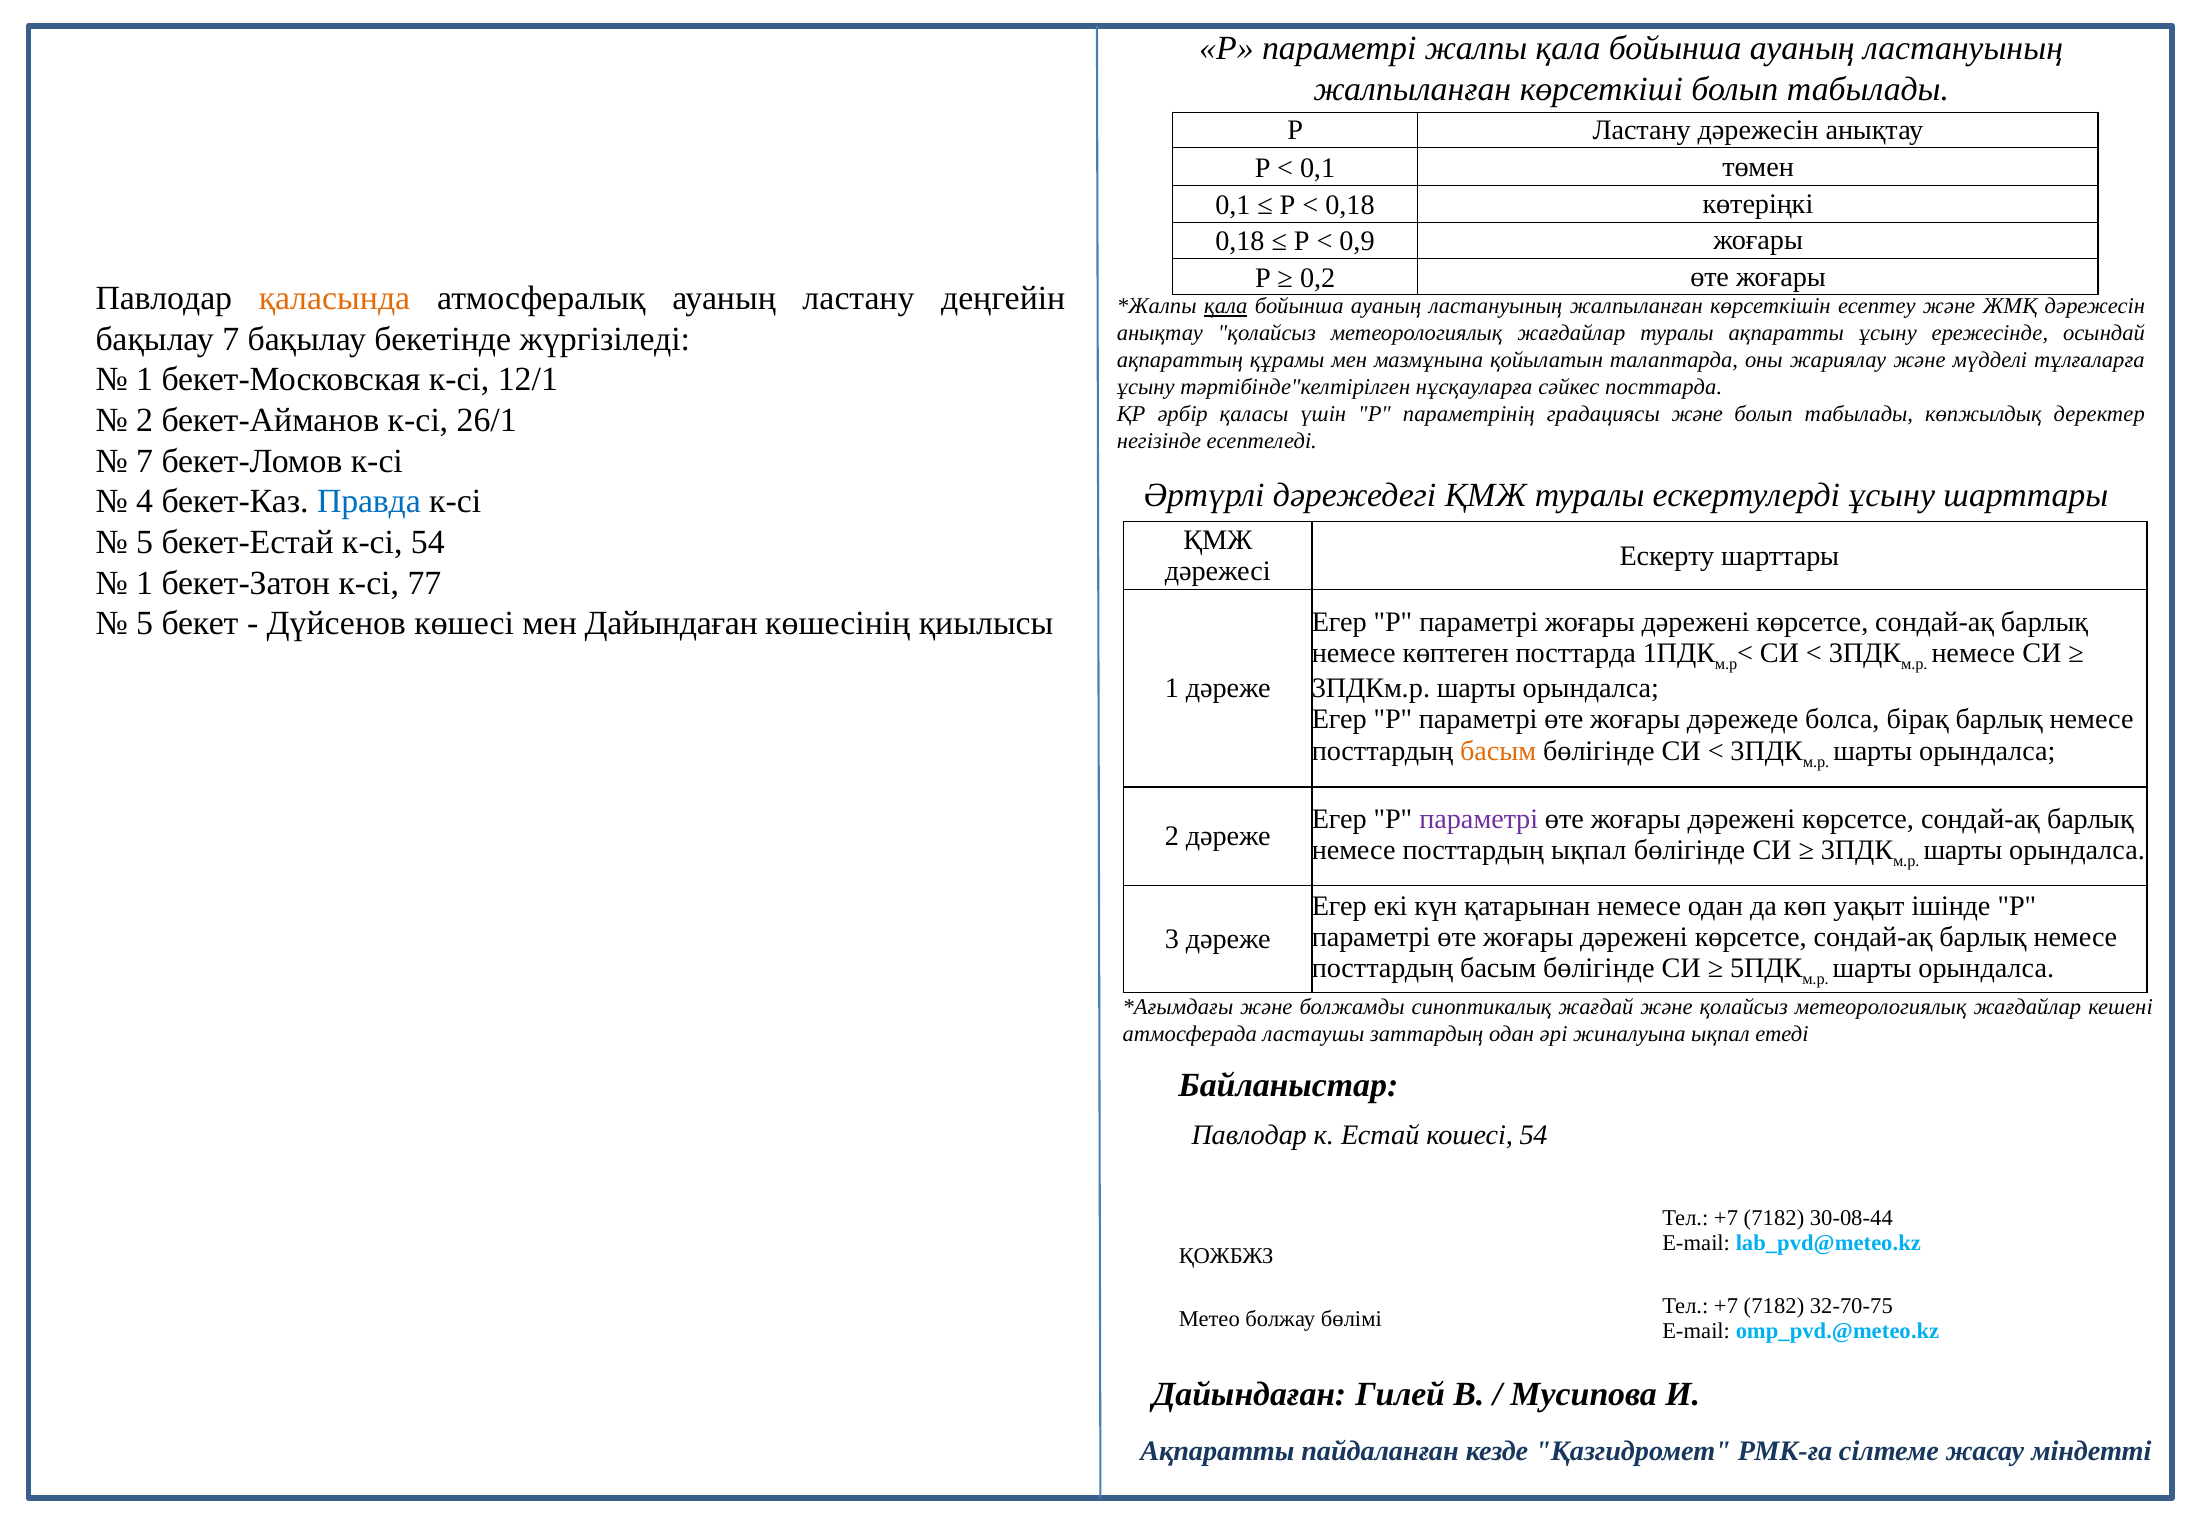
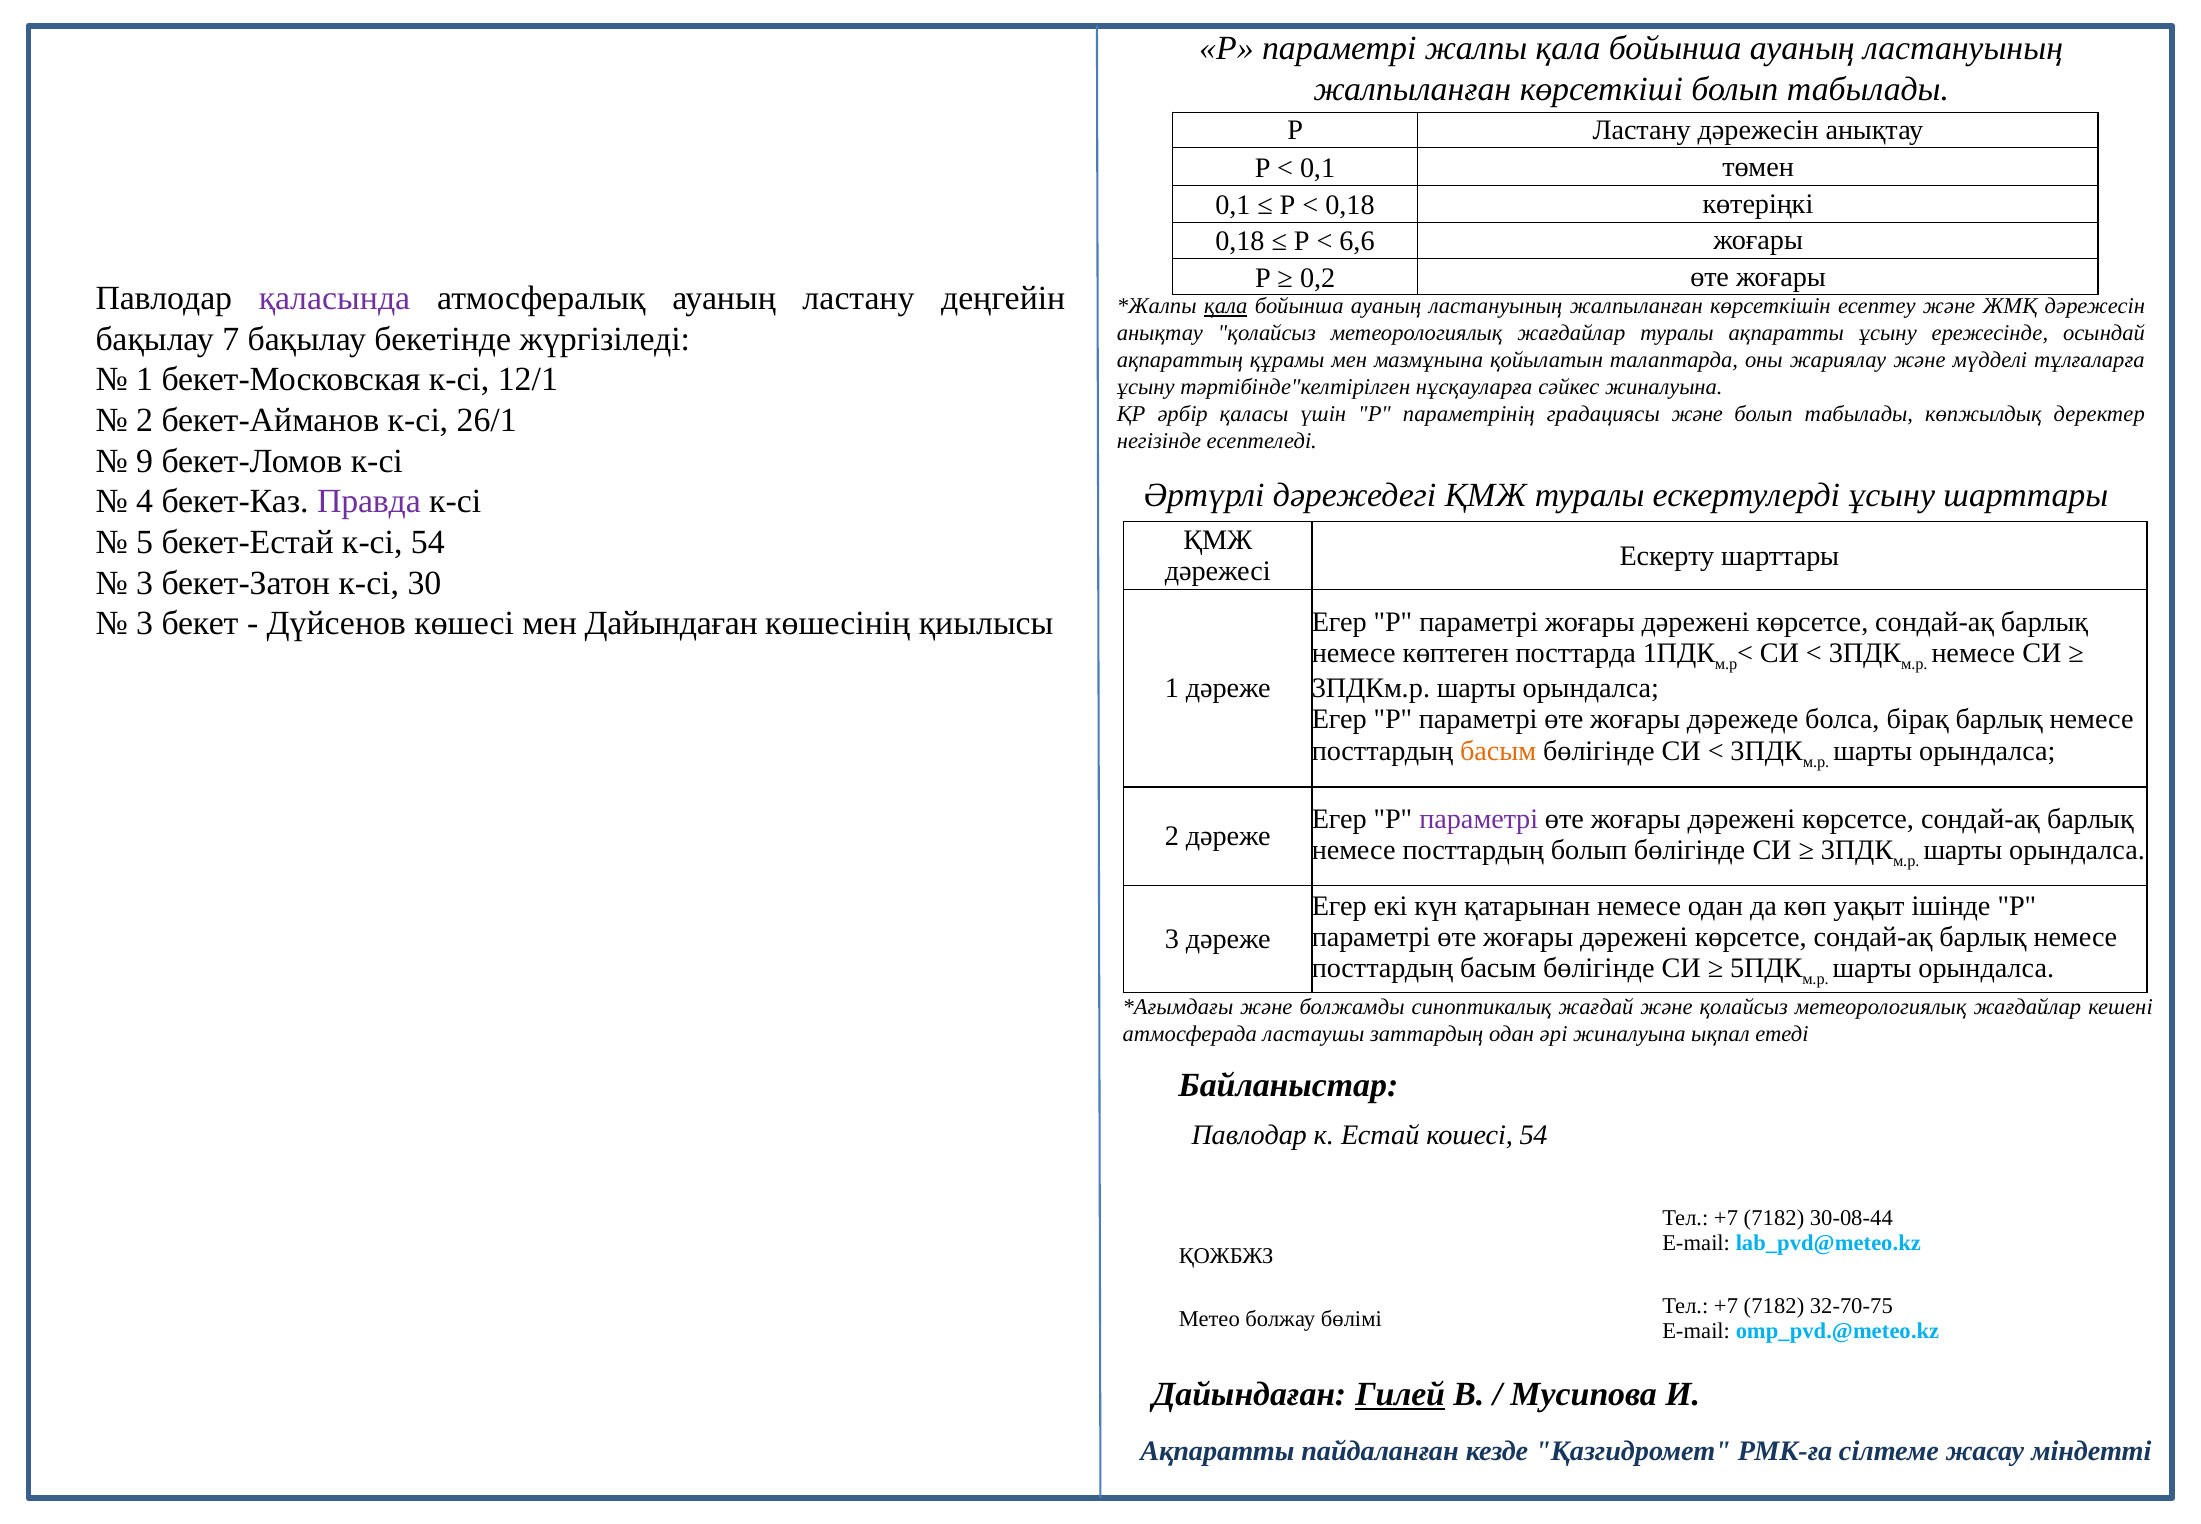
0,9: 0,9 -> 6,6 (1357, 242)
қаласында colour: orange -> purple (334, 298)
сәйкес посттарда: посттарда -> жиналуына (1664, 387)
7: 7 -> 9 (145, 461)
Правда colour: blue -> purple (369, 502)
1: 1 -> 3 (145, 583)
77: 77 -> 30 (424, 583)
5: 5 -> 3 (145, 624)
посттардың ықпал: ықпал -> болып (1589, 850)
Гилей underline: none -> present (1400, 1394)
